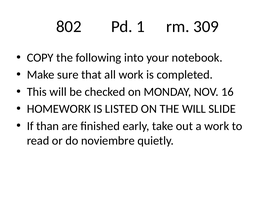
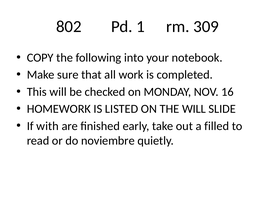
than: than -> with (48, 126)
a work: work -> filled (217, 126)
